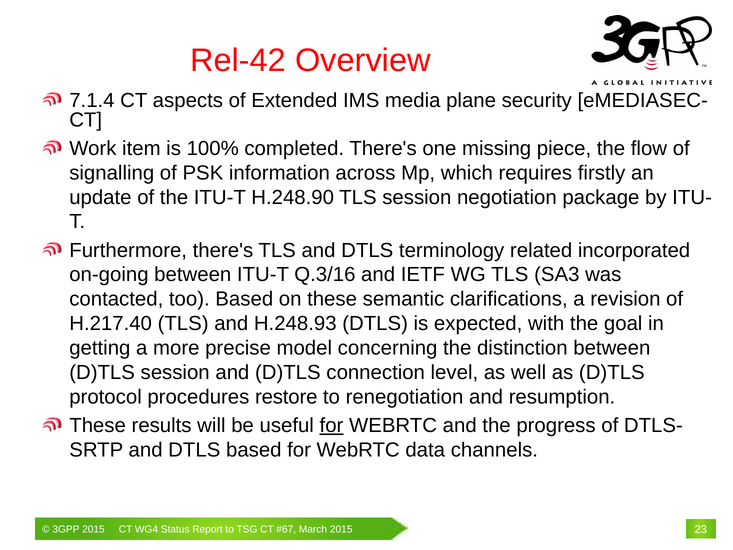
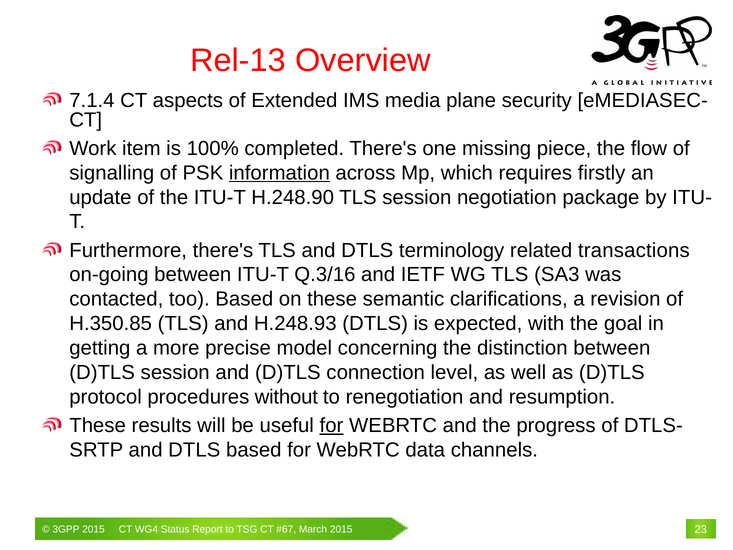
Rel-42: Rel-42 -> Rel-13 (238, 61)
information underline: none -> present (279, 173)
incorporated: incorporated -> transactions (634, 250)
H.217.40: H.217.40 -> H.350.85 (111, 324)
restore: restore -> without (286, 397)
